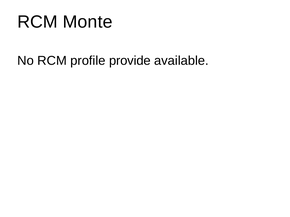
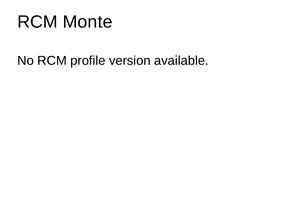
provide: provide -> version (130, 61)
